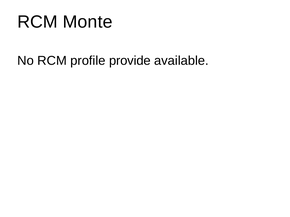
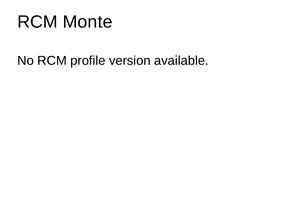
provide: provide -> version (130, 61)
